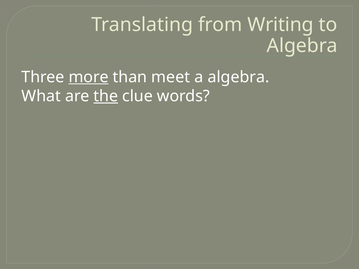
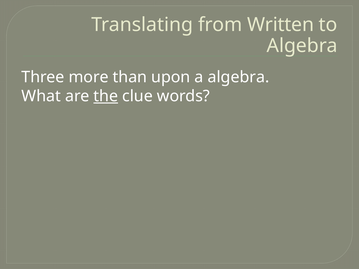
Writing: Writing -> Written (281, 25)
more underline: present -> none (89, 77)
meet: meet -> upon (171, 77)
